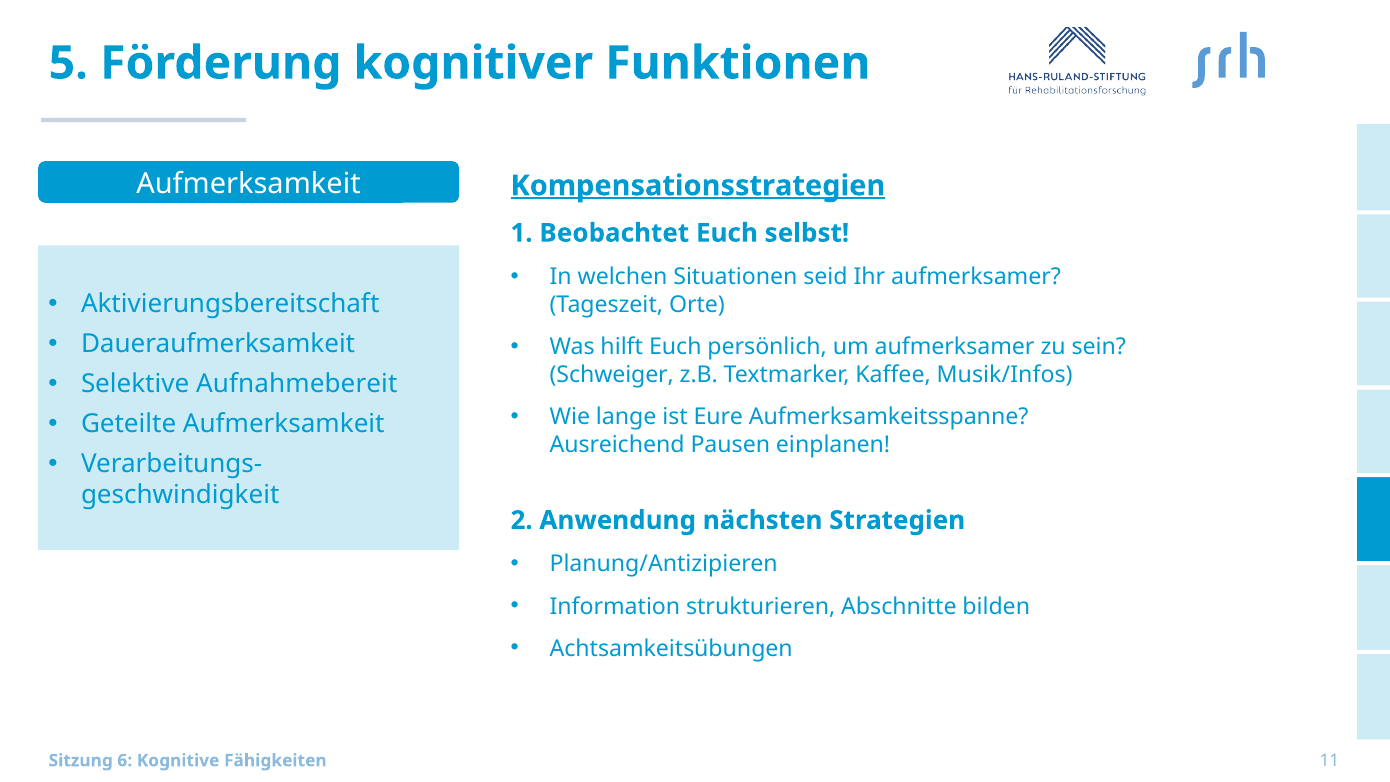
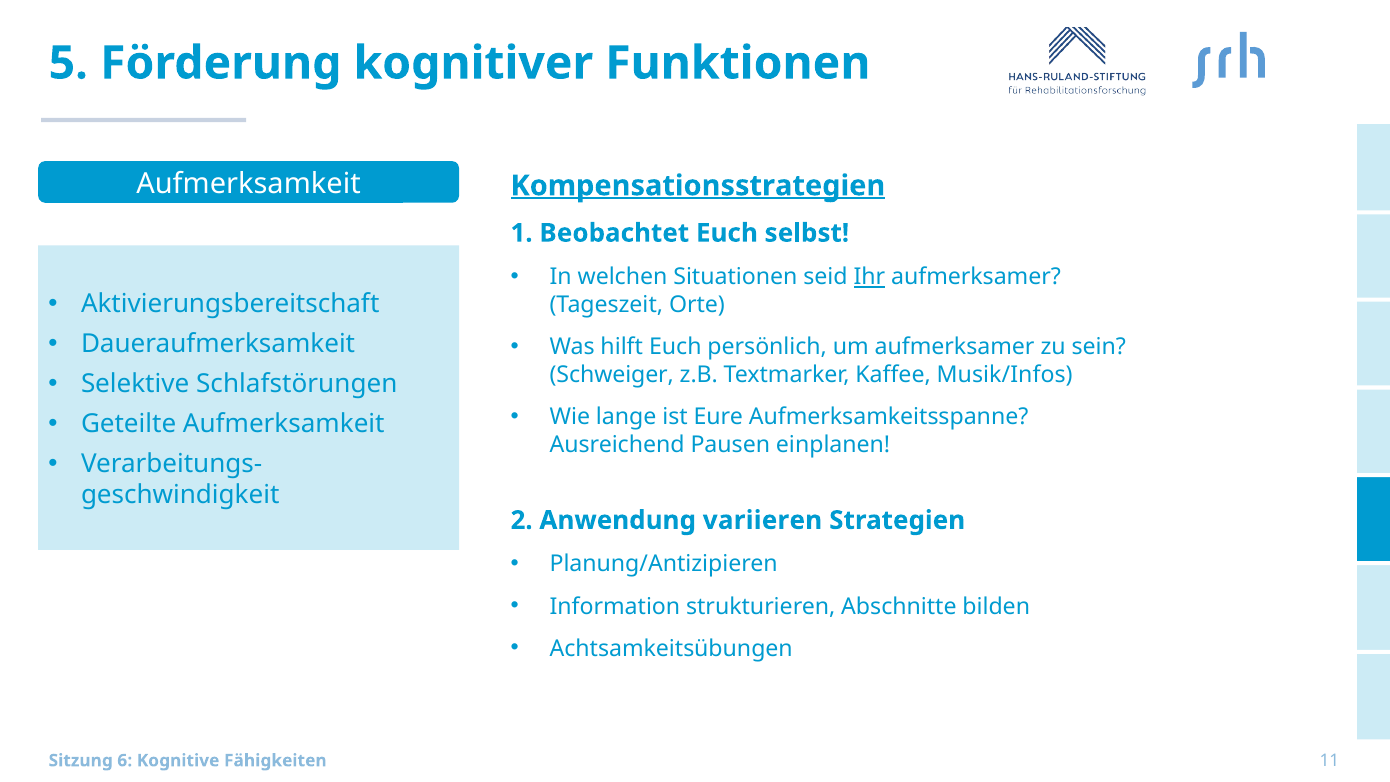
Ihr underline: none -> present (869, 277)
Aufnahmebereit: Aufnahmebereit -> Schlafstörungen (297, 384)
nächsten: nächsten -> variieren (762, 520)
